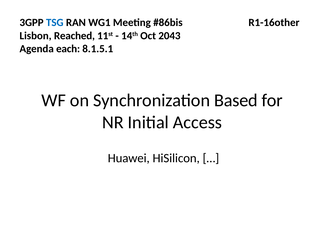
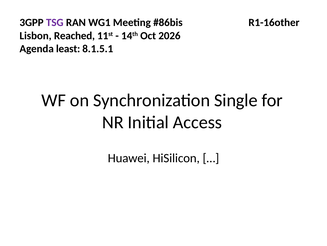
TSG colour: blue -> purple (55, 23)
2043: 2043 -> 2026 (169, 36)
each: each -> least (68, 49)
Based: Based -> Single (236, 100)
